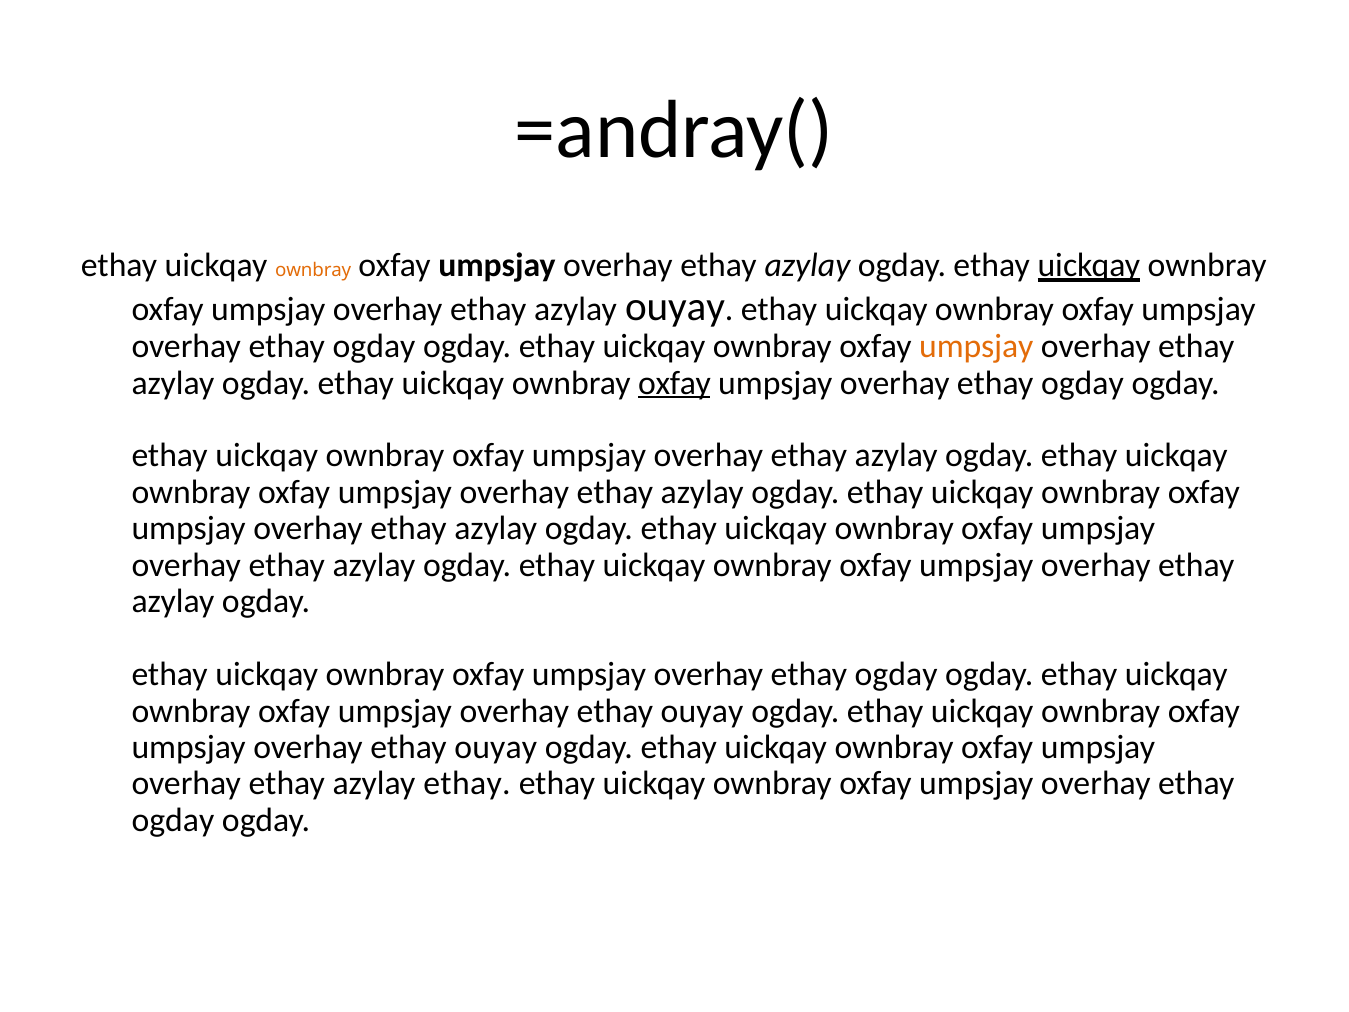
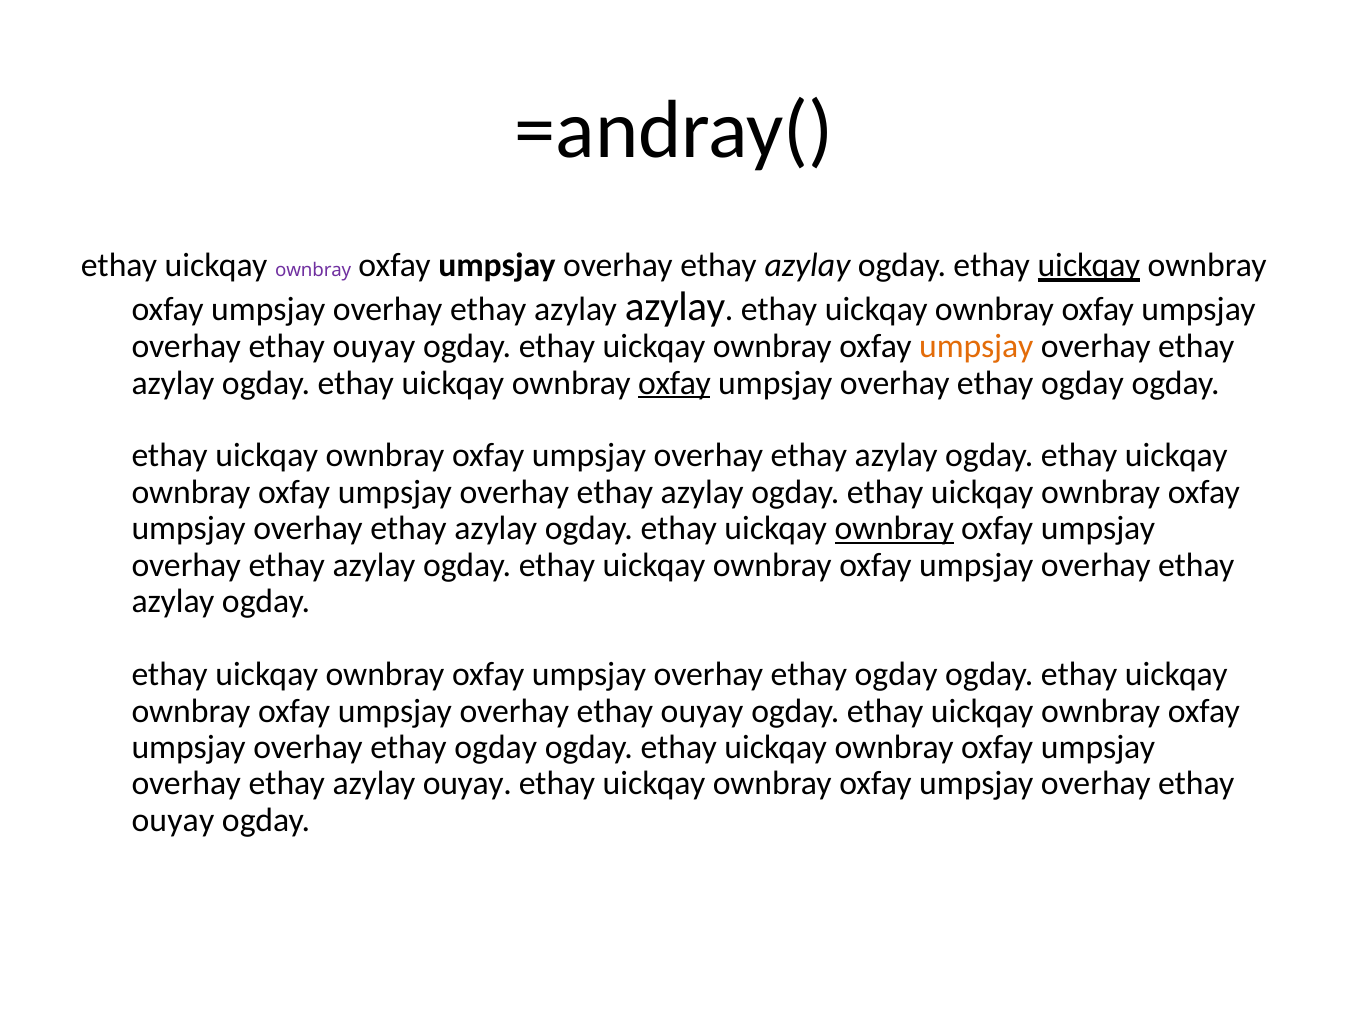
ownbray colour: orange -> purple (313, 270)
azylay ouyay: ouyay -> azylay (675, 307)
ogday: ogday -> ouyay (374, 346)
ownbray underline: none -> present (894, 529)
ouyay: ouyay -> ogday (496, 747)
azylay ethay: ethay -> ouyay (467, 784)
ogday: ogday -> ouyay (173, 820)
